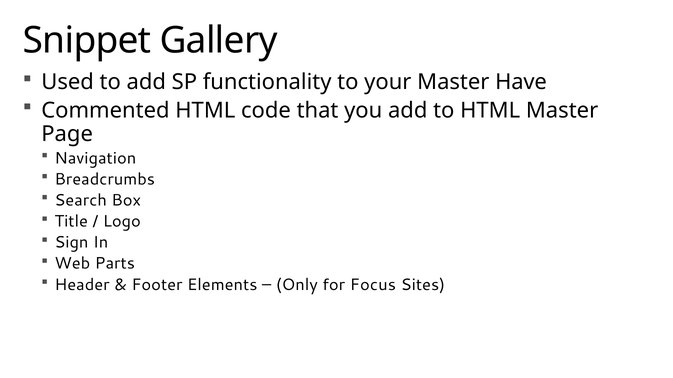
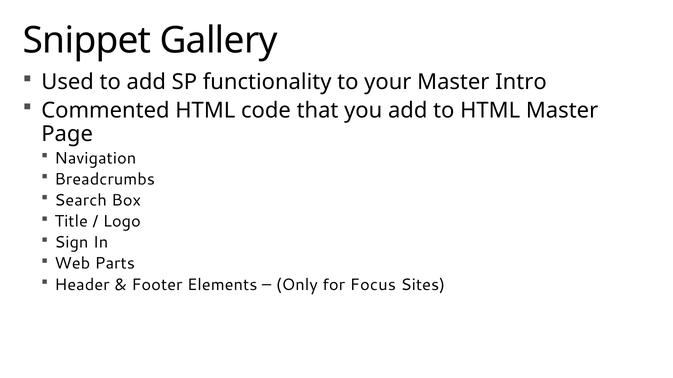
Have: Have -> Intro (521, 82)
